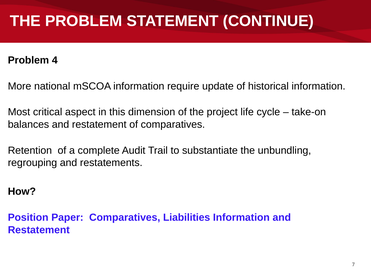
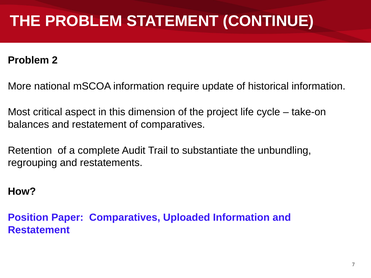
4: 4 -> 2 (55, 60)
Liabilities: Liabilities -> Uploaded (187, 218)
